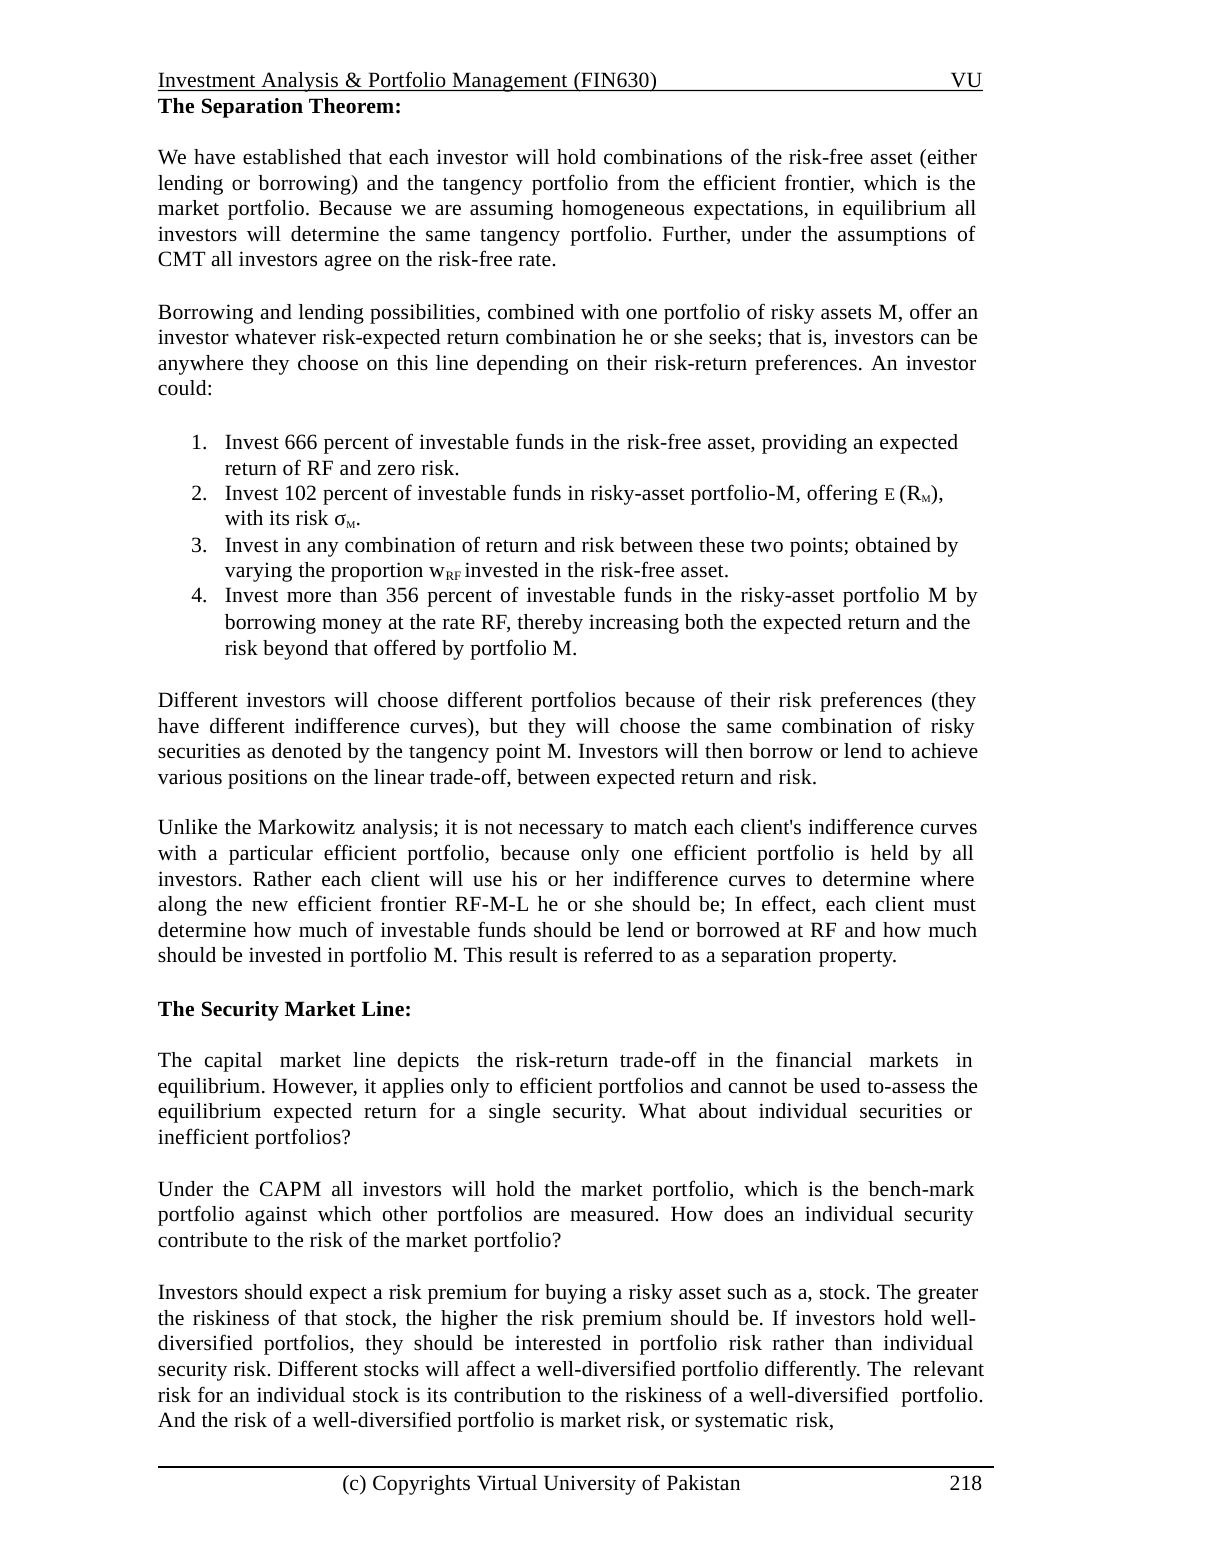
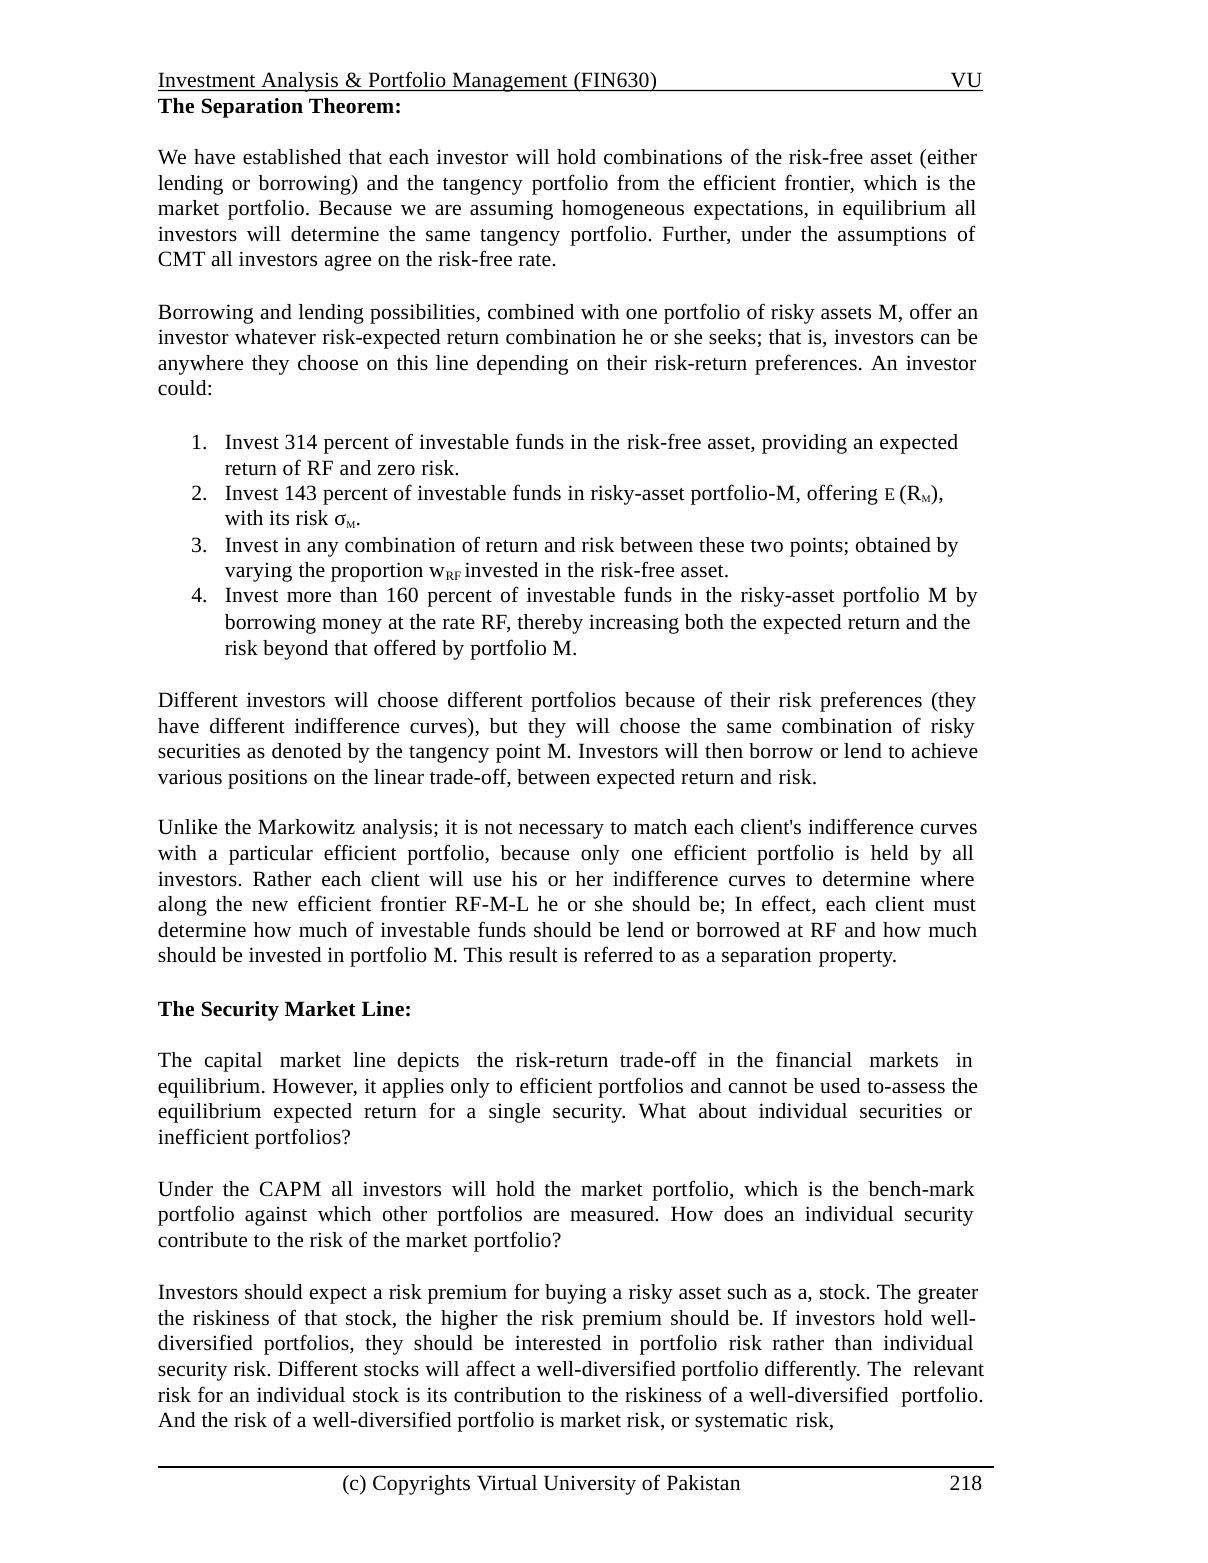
666: 666 -> 314 (301, 443)
102: 102 -> 143 (301, 493)
356: 356 -> 160 (402, 596)
